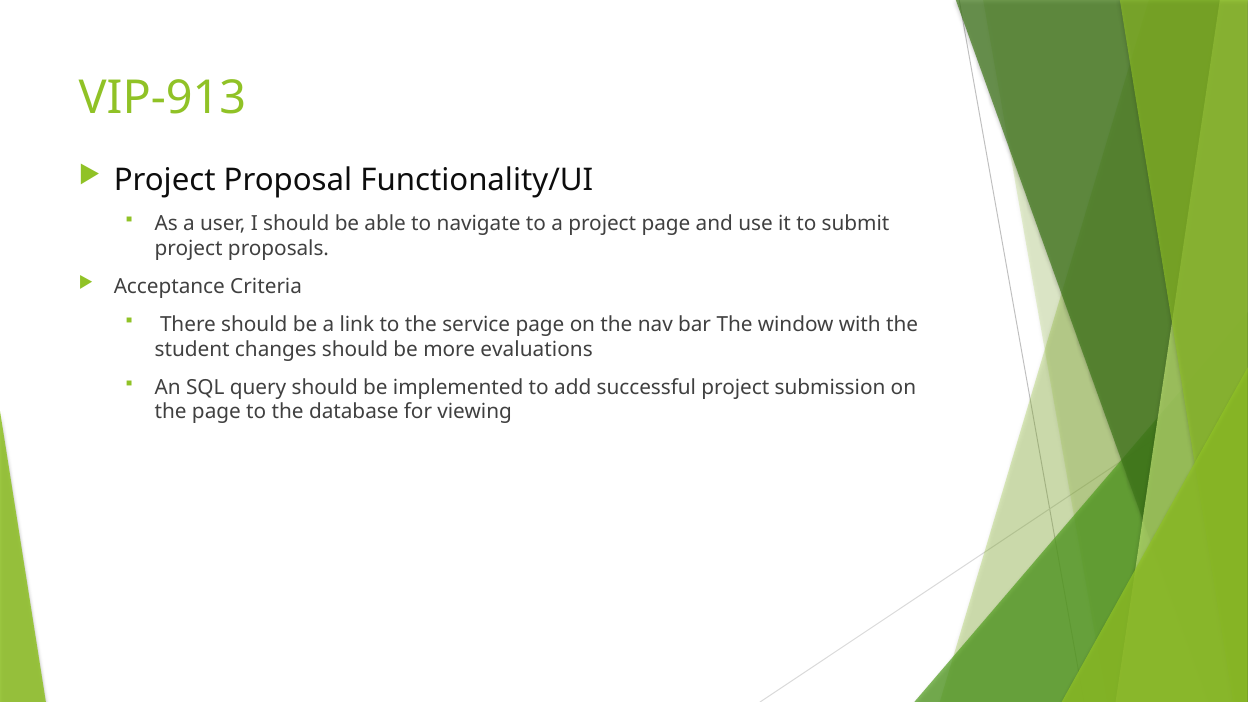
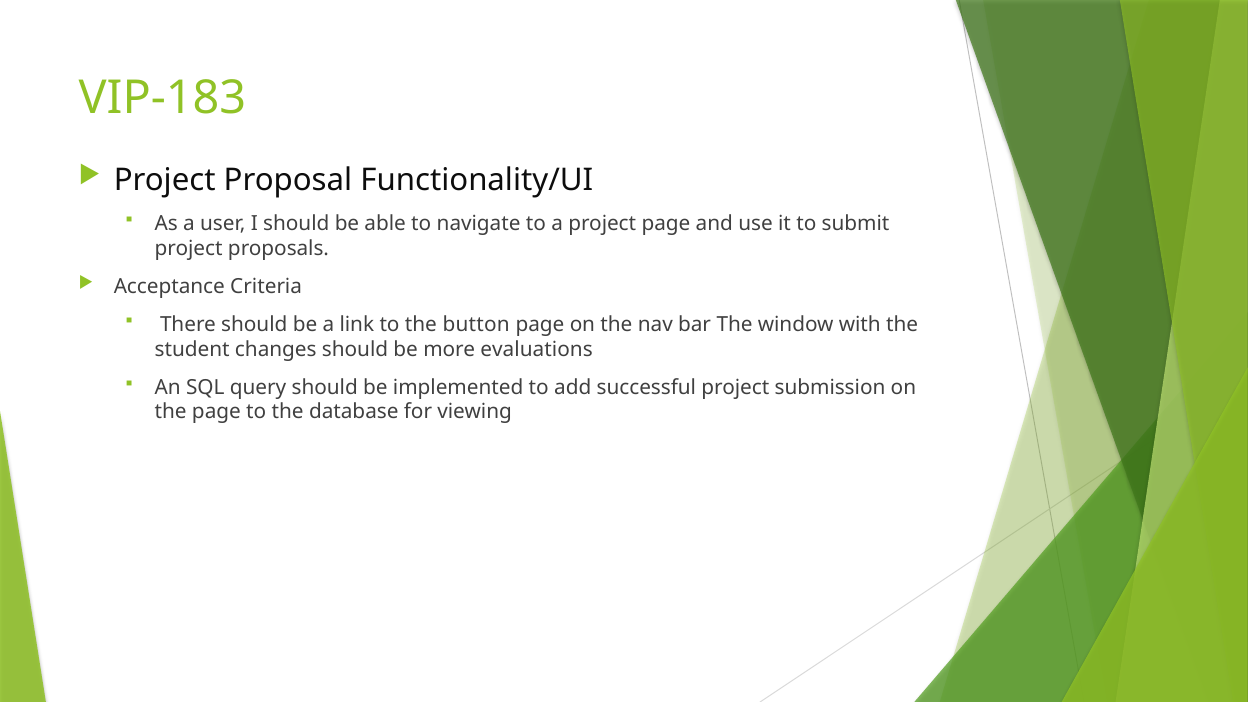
VIP-913: VIP-913 -> VIP-183 (162, 98)
service: service -> button (476, 324)
